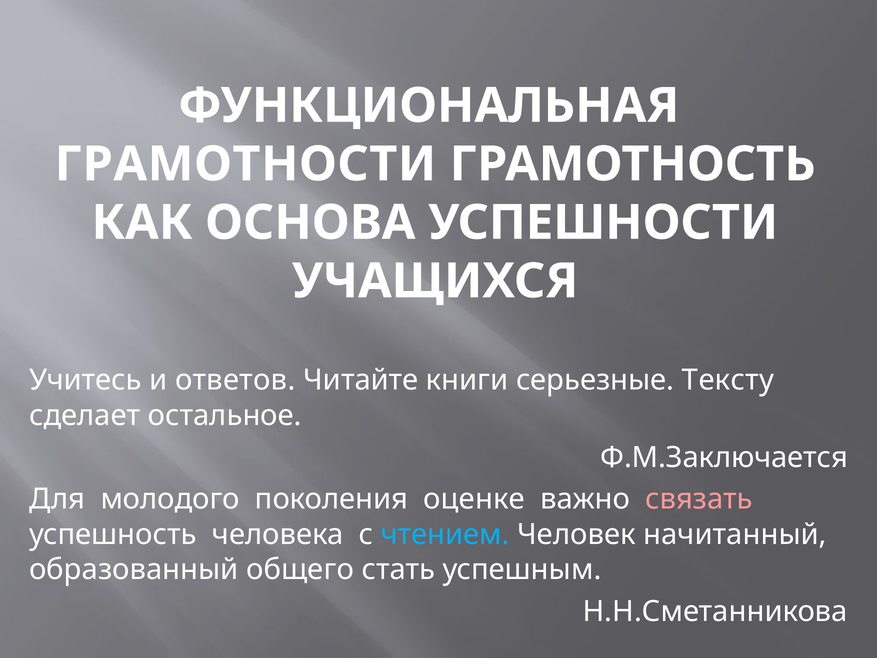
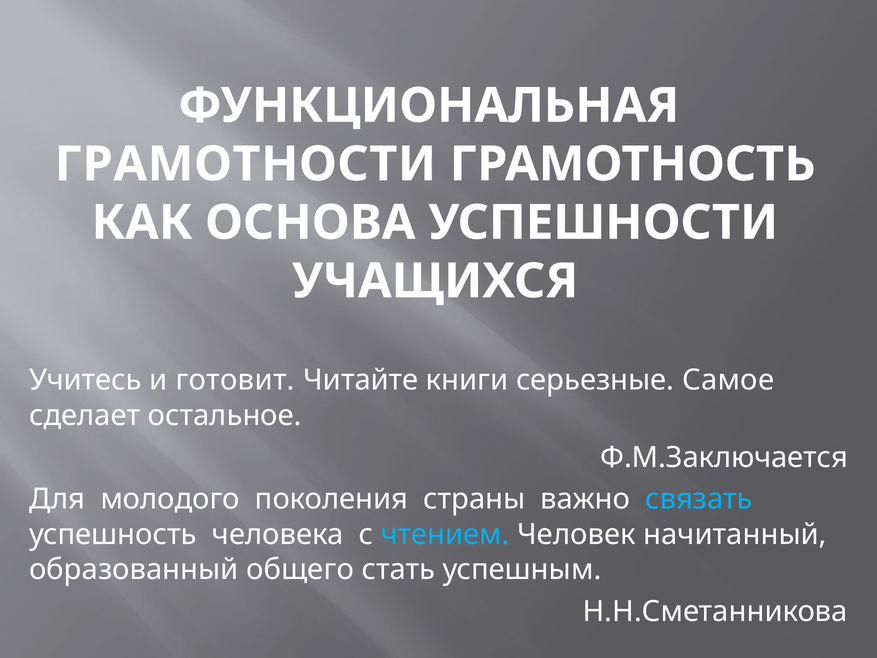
ответов: ответов -> готовит (235, 380)
Тексту: Тексту -> Самое (728, 380)
оценке: оценке -> страны (474, 499)
связать colour: pink -> light blue (699, 499)
